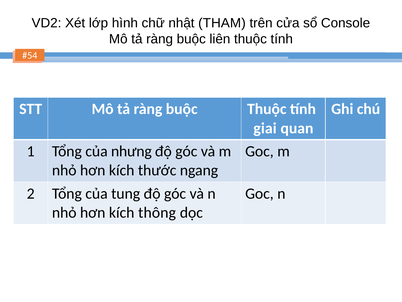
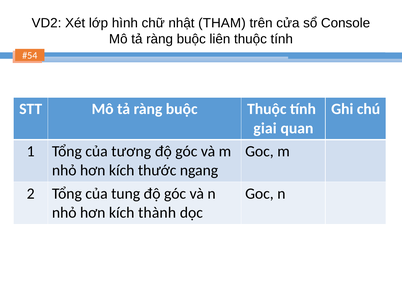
nhưng: nhưng -> tương (131, 151)
thông: thông -> thành (157, 212)
